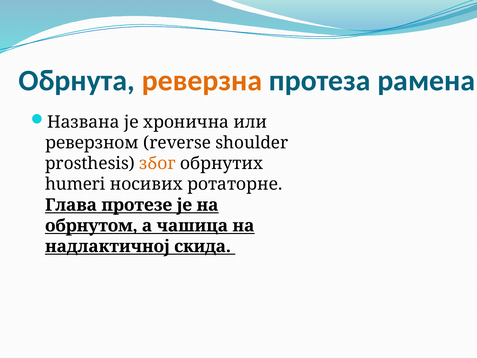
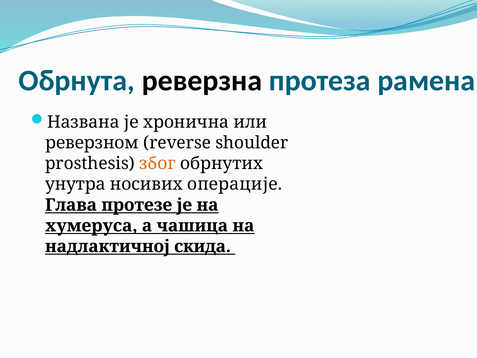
реверзна colour: orange -> black (202, 81)
humeri: humeri -> унутра (75, 184)
ротаторне: ротаторне -> операције (235, 184)
обрнутом: обрнутом -> хумеруса (91, 226)
